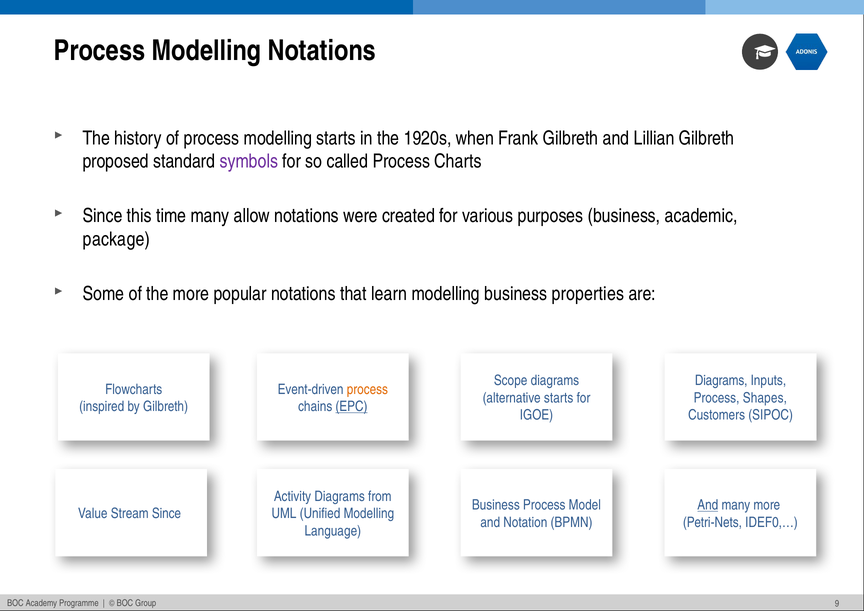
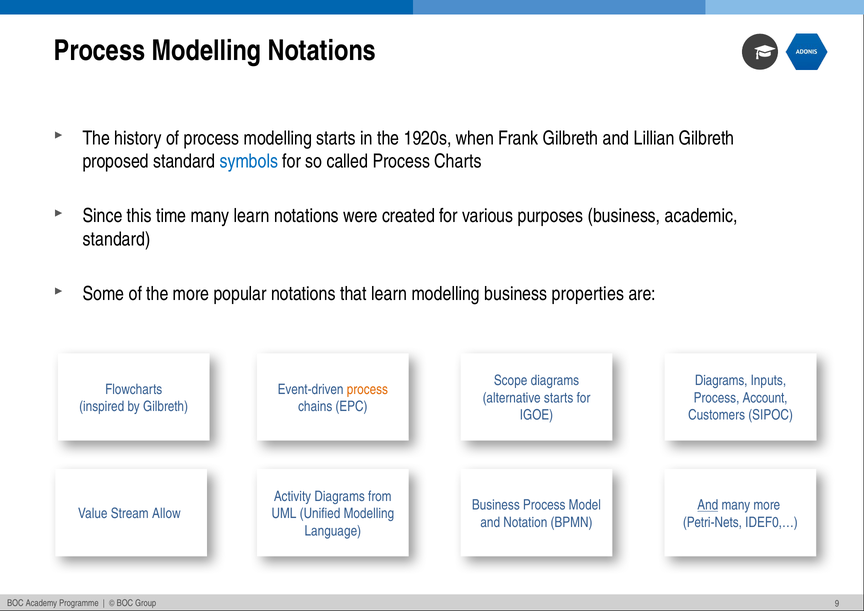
symbols colour: purple -> blue (249, 161)
many allow: allow -> learn (252, 216)
package: package -> standard (117, 239)
Shapes: Shapes -> Account (765, 398)
EPC underline: present -> none (351, 407)
Stream Since: Since -> Allow (166, 514)
